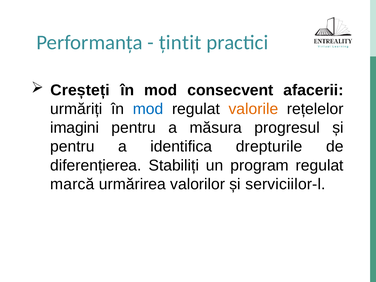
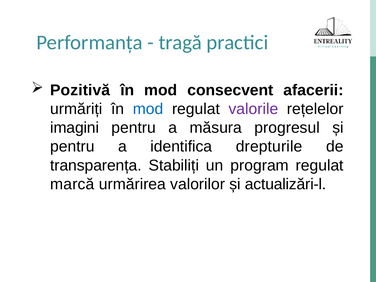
țintit: țintit -> tragă (180, 43)
Creșteți: Creșteți -> Pozitivă (80, 90)
valorile colour: orange -> purple (253, 109)
diferențierea: diferențierea -> transparența (96, 165)
serviciilor-l: serviciilor-l -> actualizări-l (286, 184)
